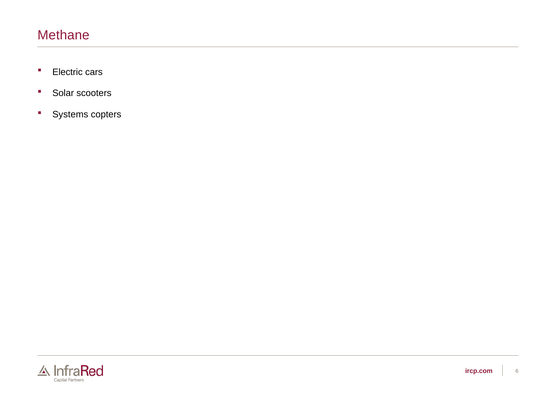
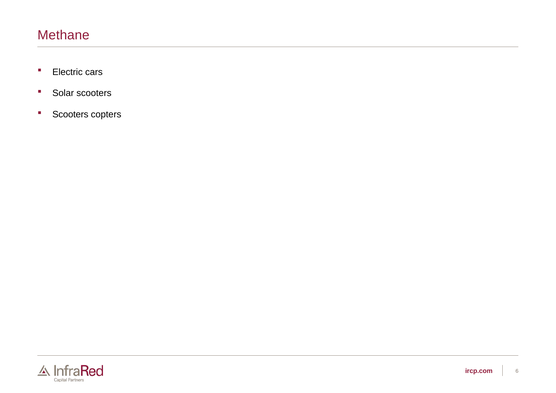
Systems: Systems -> Scooters (70, 115)
